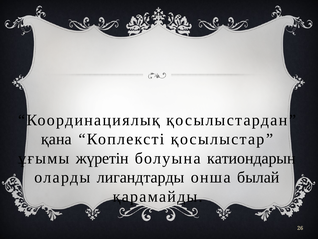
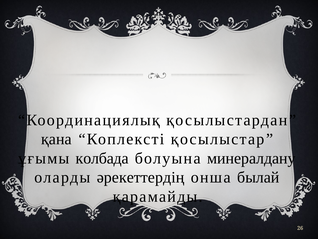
жүретін: жүретін -> колбада (102, 158)
катиондарын: катиондарын -> минералдану (251, 158)
лигандтарды: лигандтарды -> әрекеттердің (141, 177)
